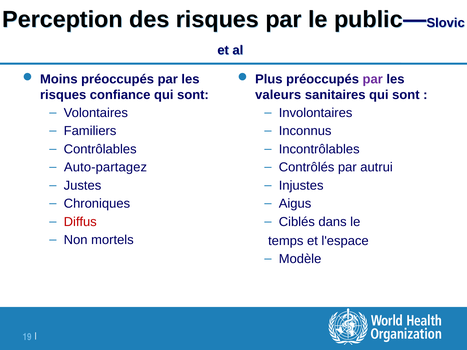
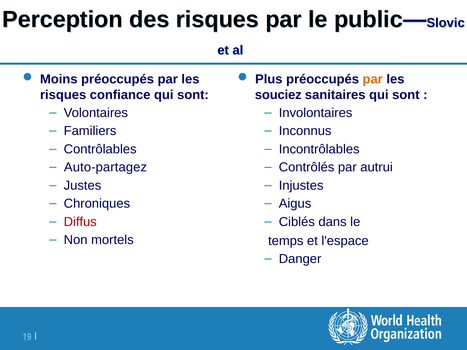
par colour: purple -> orange (373, 79)
valeurs: valeurs -> souciez (278, 95)
Modèle: Modèle -> Danger (300, 259)
